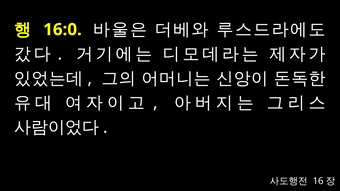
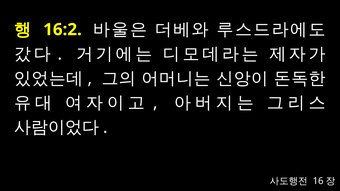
16:0: 16:0 -> 16:2 (62, 30)
